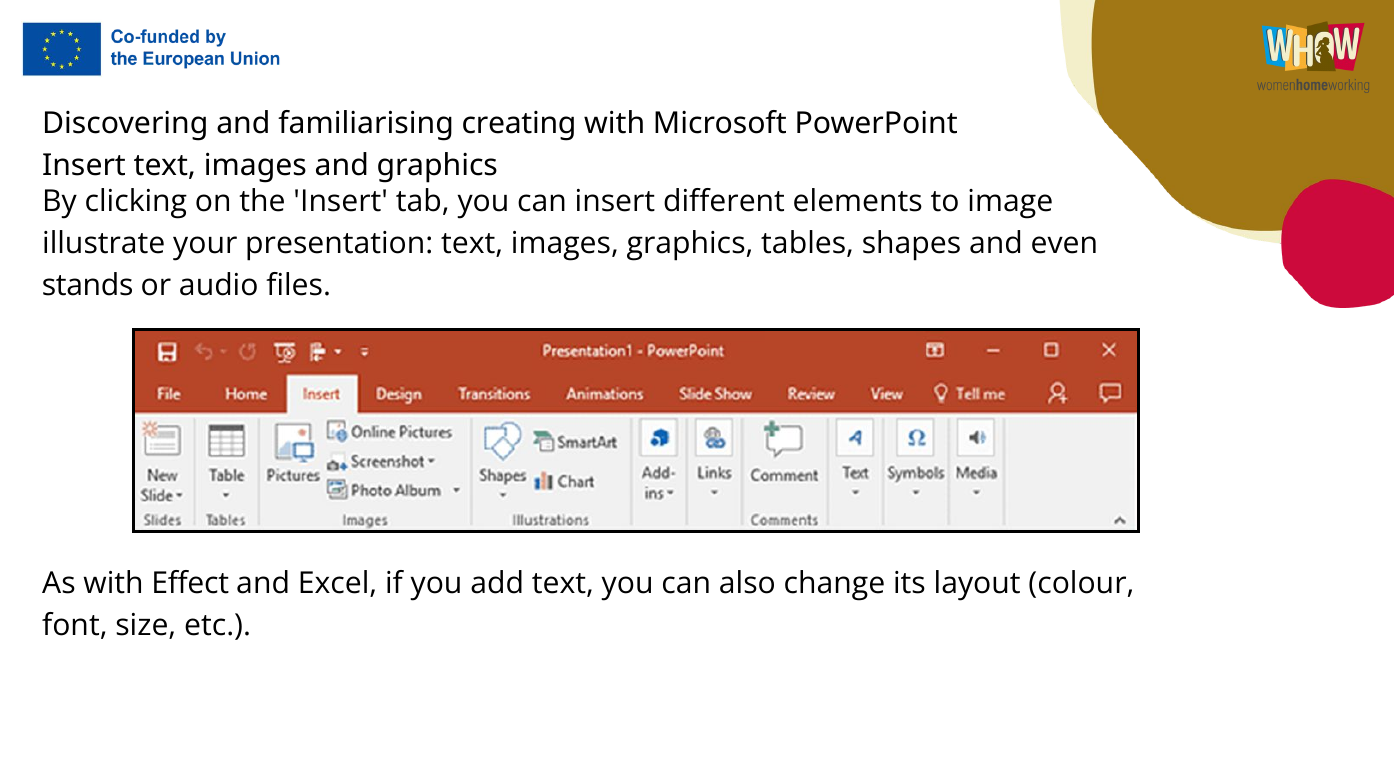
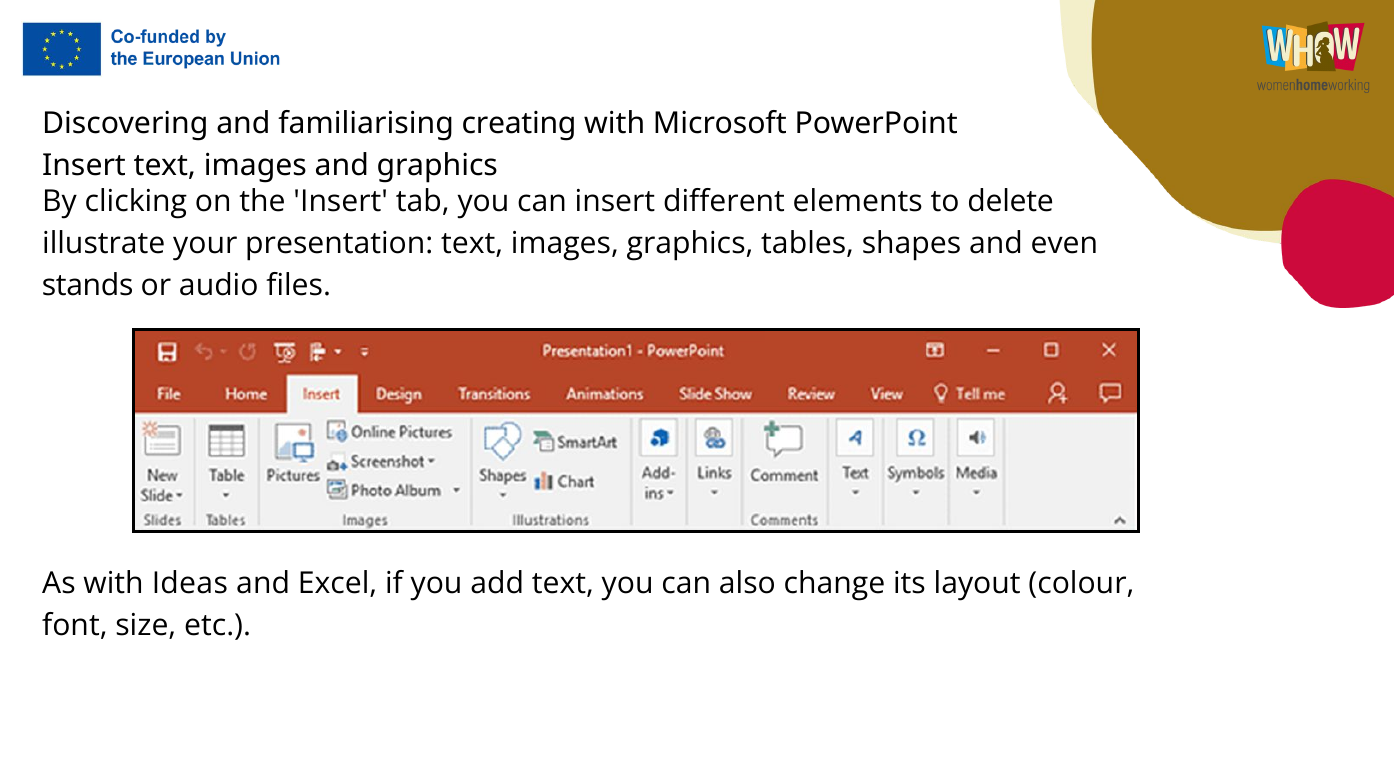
image: image -> delete (1011, 201)
Effect: Effect -> Ideas (190, 584)
